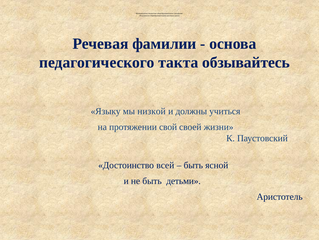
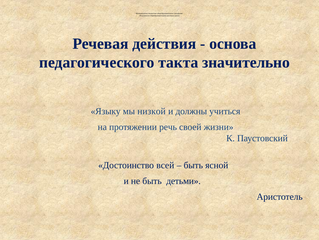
фамилии: фамилии -> действия (164, 44)
обзывайтесь: обзывайтесь -> значительно (246, 62)
свой: свой -> речь (168, 127)
